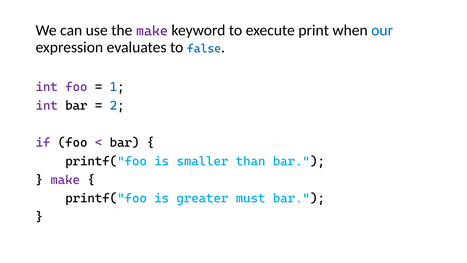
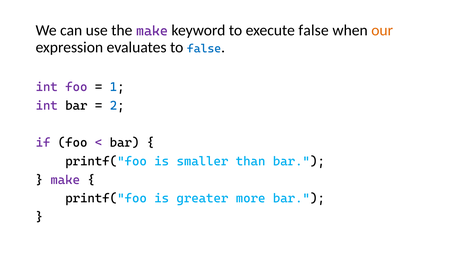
execute print: print -> false (314, 30)
our colour: blue -> orange (382, 30)
must: must -> more (251, 198)
